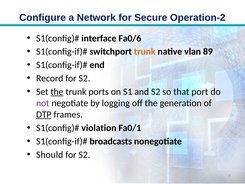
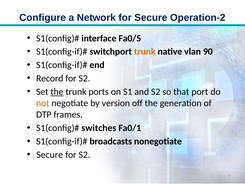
Fa0/6: Fa0/6 -> Fa0/5 (130, 38)
89: 89 -> 90 (208, 52)
not colour: purple -> orange (43, 103)
logging: logging -> version (116, 103)
DTP underline: present -> none (44, 114)
violation: violation -> switches (99, 128)
Should: Should -> Secure (50, 155)
